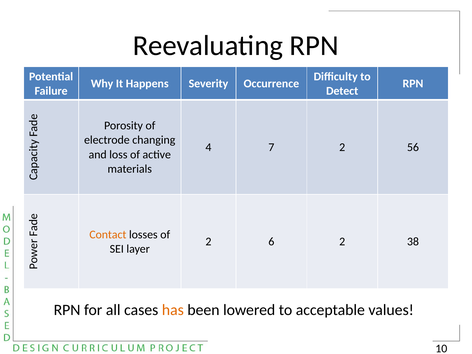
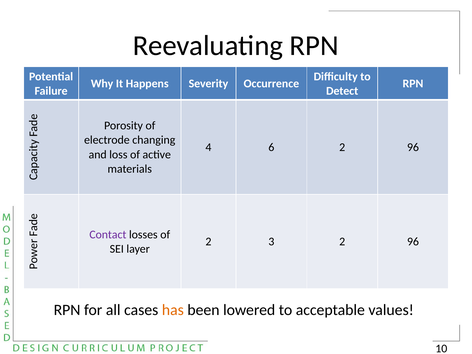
7: 7 -> 6 (271, 147)
56: 56 -> 96 (413, 147)
Contact colour: orange -> purple (108, 234)
6: 6 -> 3 (271, 242)
38: 38 -> 96 (413, 242)
